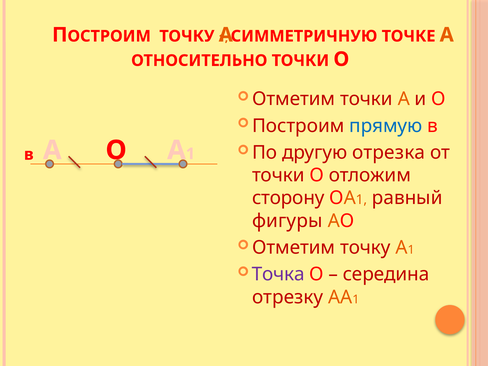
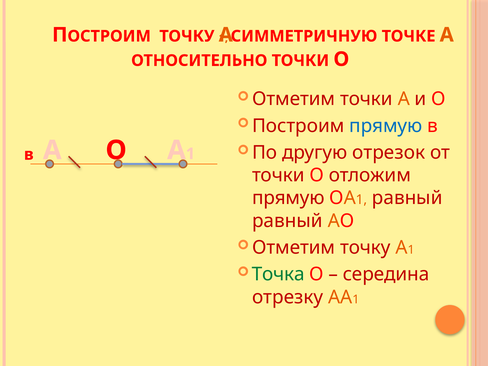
отрезка: отрезка -> отрезок (389, 153)
сторону: сторону -> прямую (288, 198)
фигуры: фигуры -> равный (287, 221)
Точка colour: purple -> green (278, 274)
